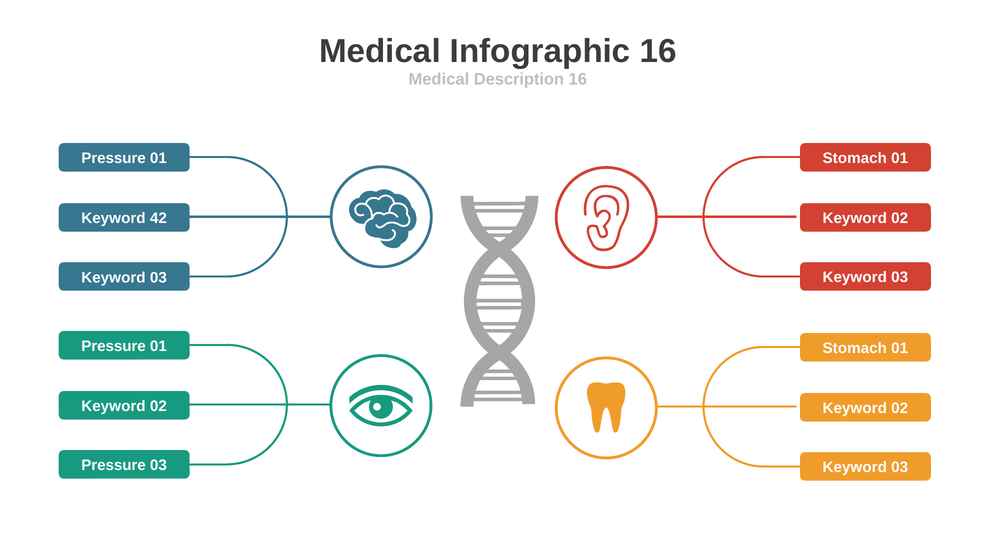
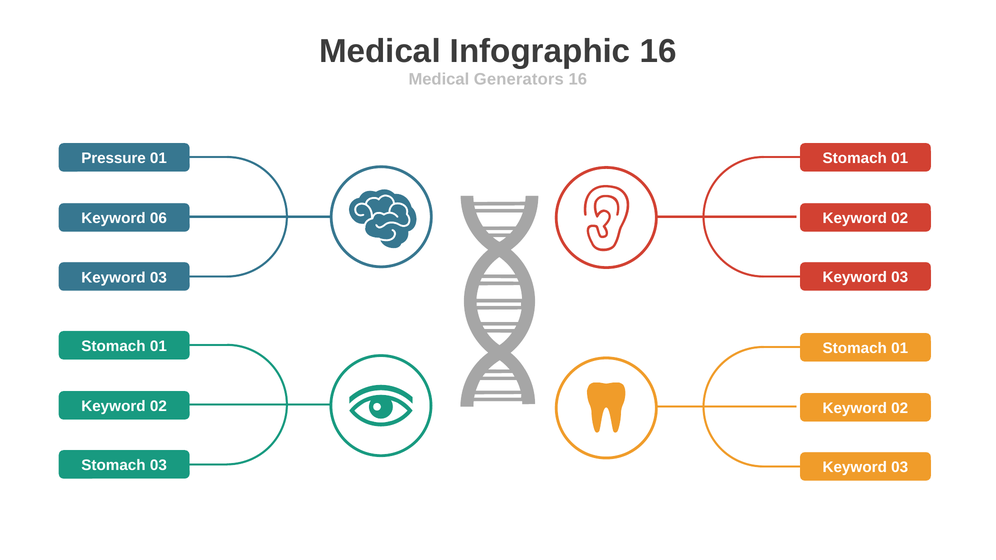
Description: Description -> Generators (519, 80)
42: 42 -> 06 (158, 219)
Pressure: Pressure -> Stomach (113, 346)
Pressure: Pressure -> Stomach (113, 466)
